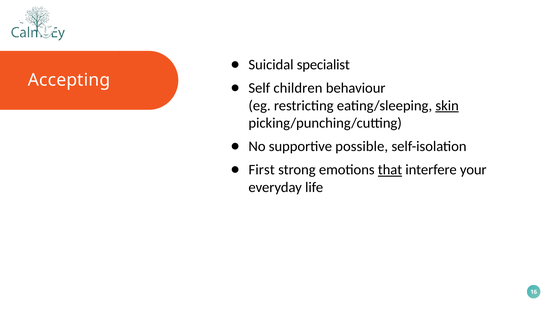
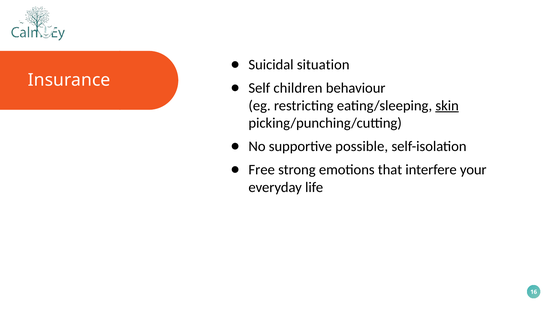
specialist: specialist -> situation (323, 65)
Accepting: Accepting -> Insurance (69, 80)
First: First -> Free (262, 170)
that underline: present -> none (390, 170)
